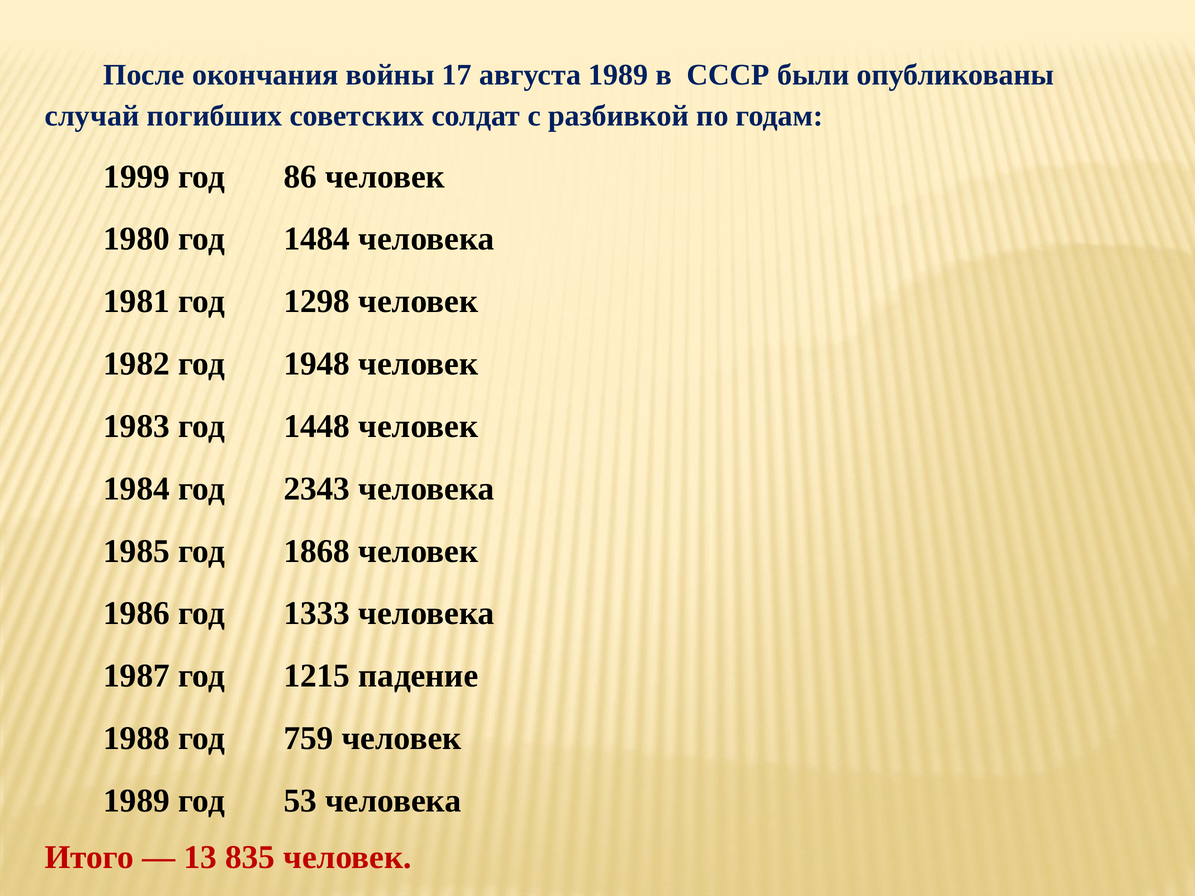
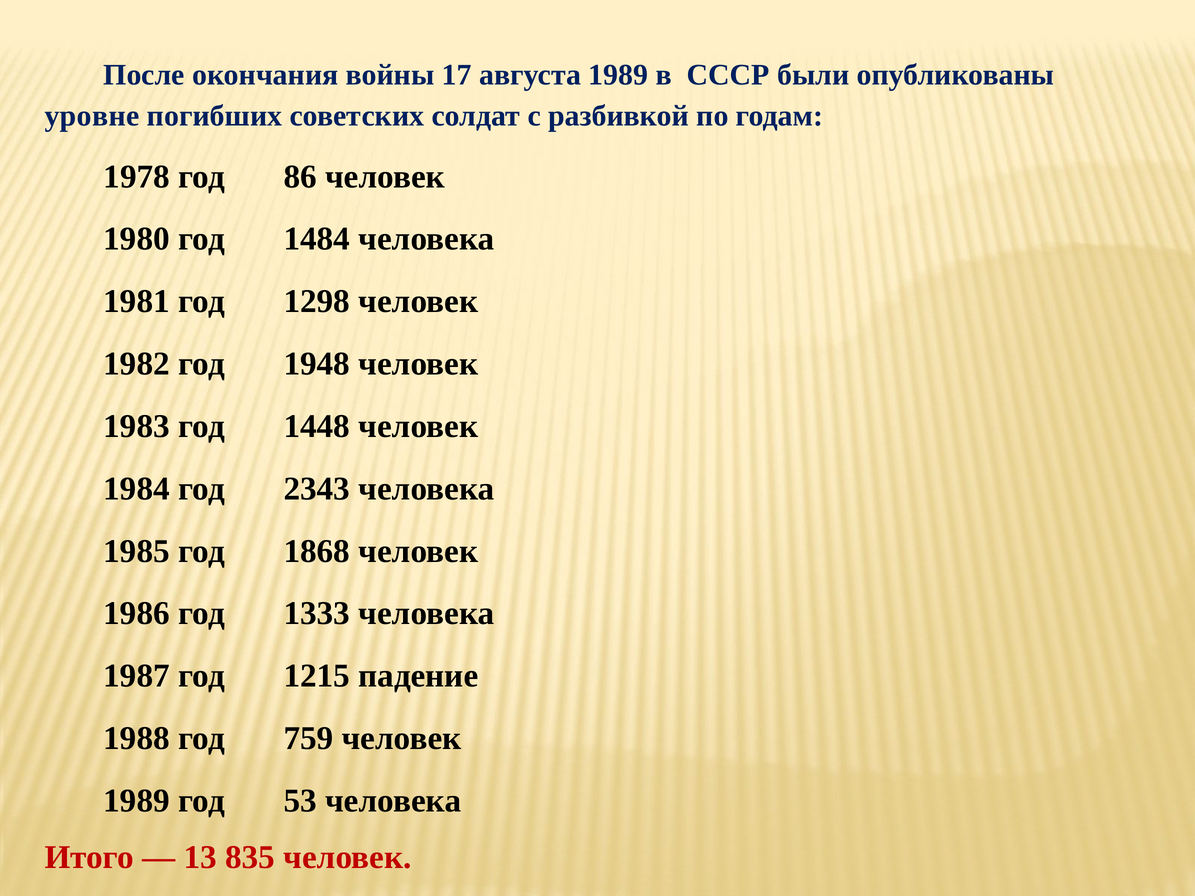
случай: случай -> уровне (92, 116)
1999: 1999 -> 1978 (137, 177)
